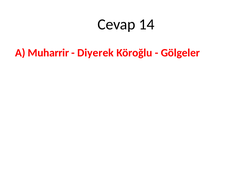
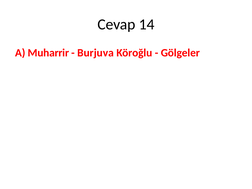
Diyerek: Diyerek -> Burjuva (96, 53)
